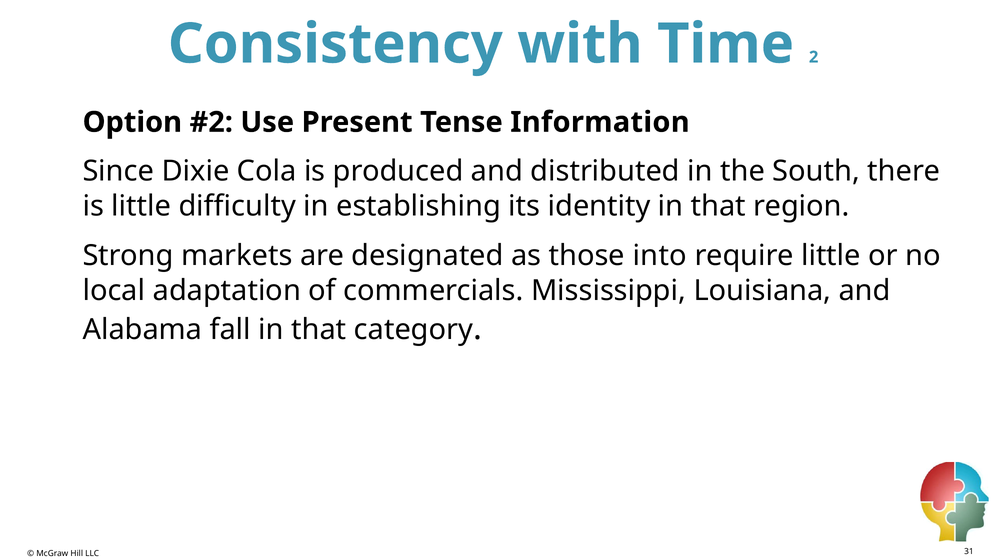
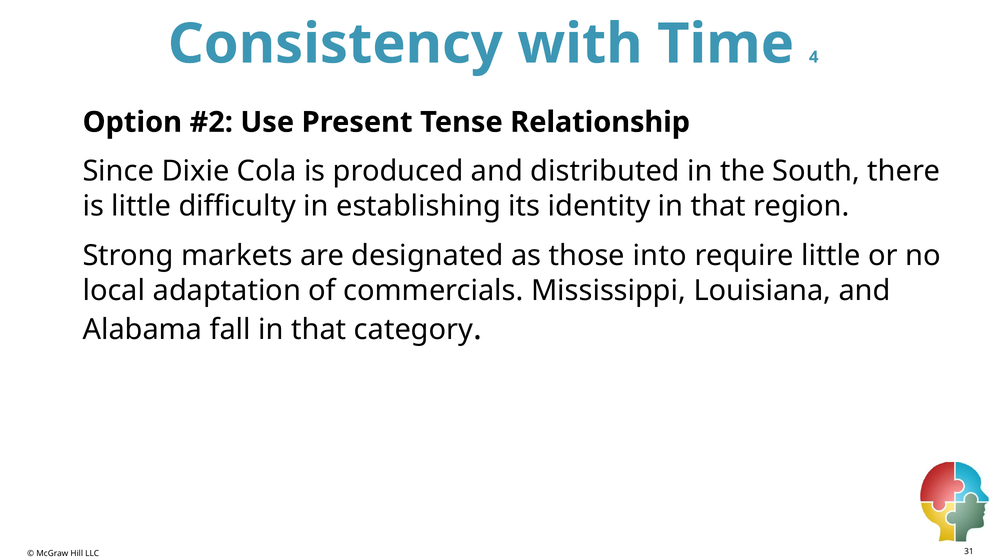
2: 2 -> 4 (814, 57)
Information: Information -> Relationship (600, 122)
